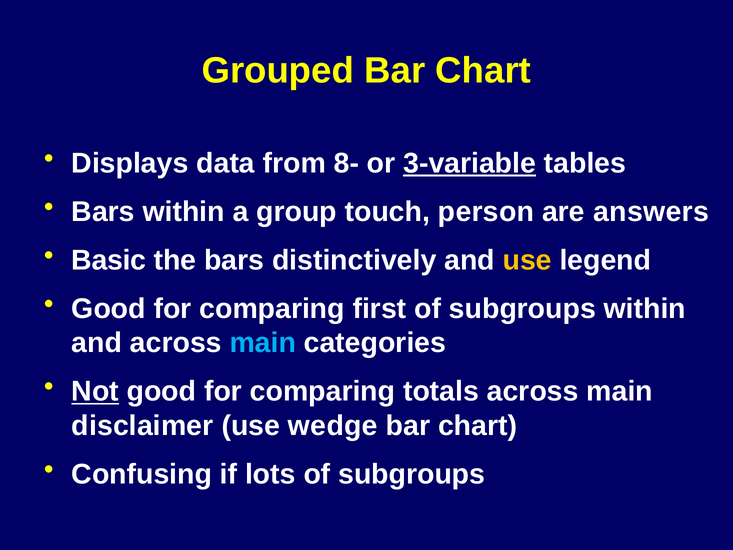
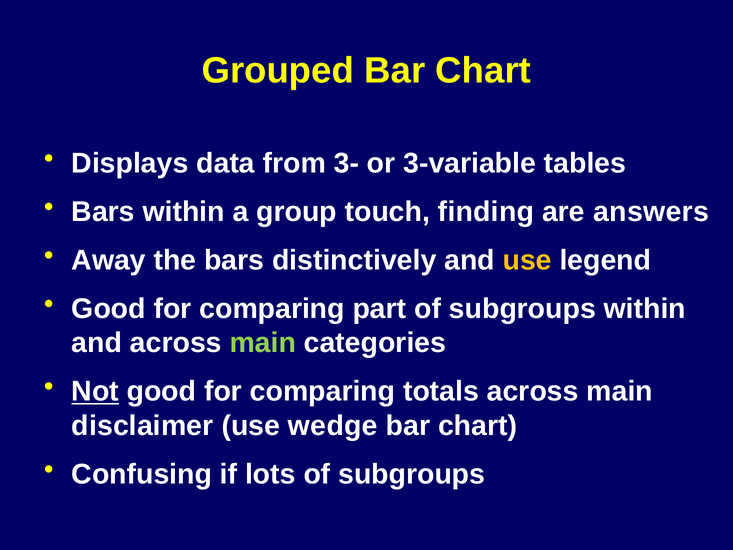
8-: 8- -> 3- (346, 163)
3-variable underline: present -> none (470, 163)
person: person -> finding (486, 212)
Basic: Basic -> Away (109, 260)
first: first -> part (379, 309)
main colour: light blue -> light green (263, 343)
